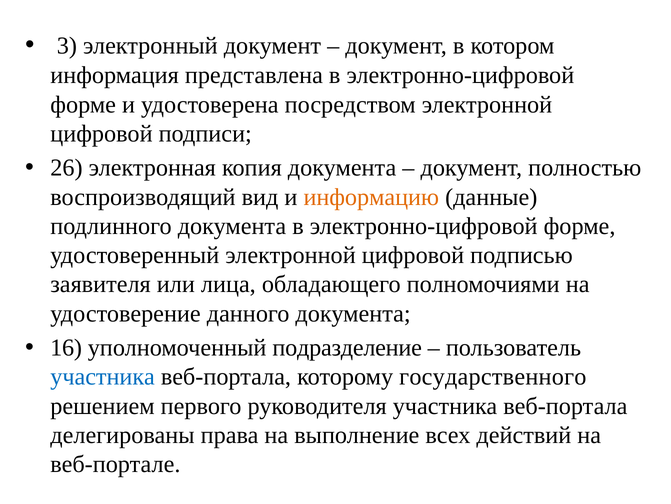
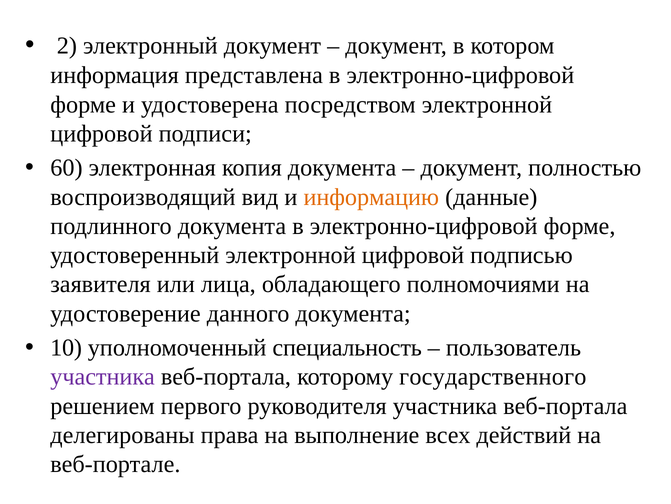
3: 3 -> 2 (67, 46)
26: 26 -> 60 (67, 168)
16: 16 -> 10 (66, 347)
подразделение: подразделение -> специальность (347, 347)
участника colour: blue -> purple (103, 376)
